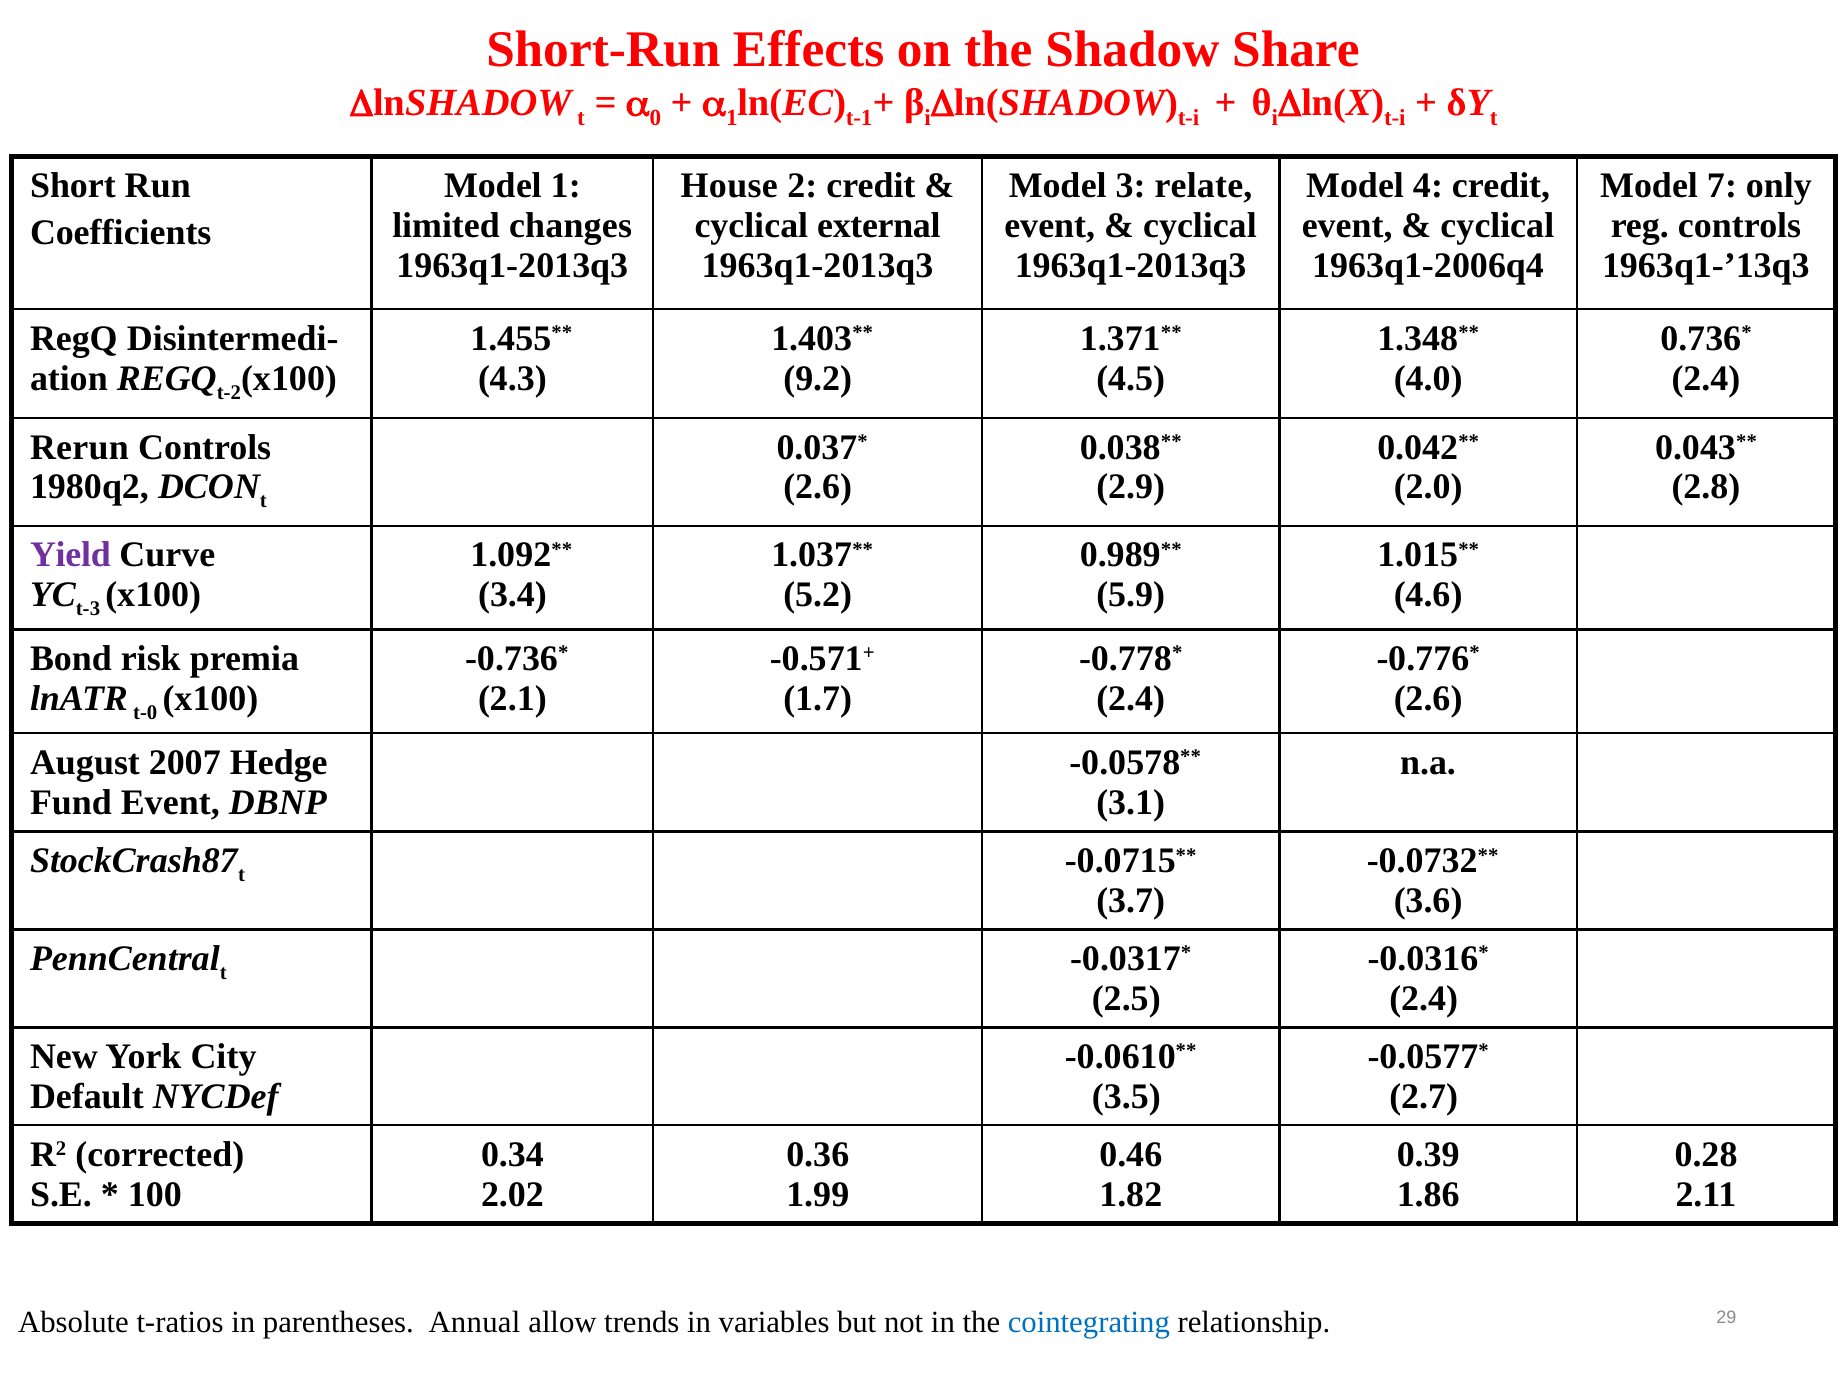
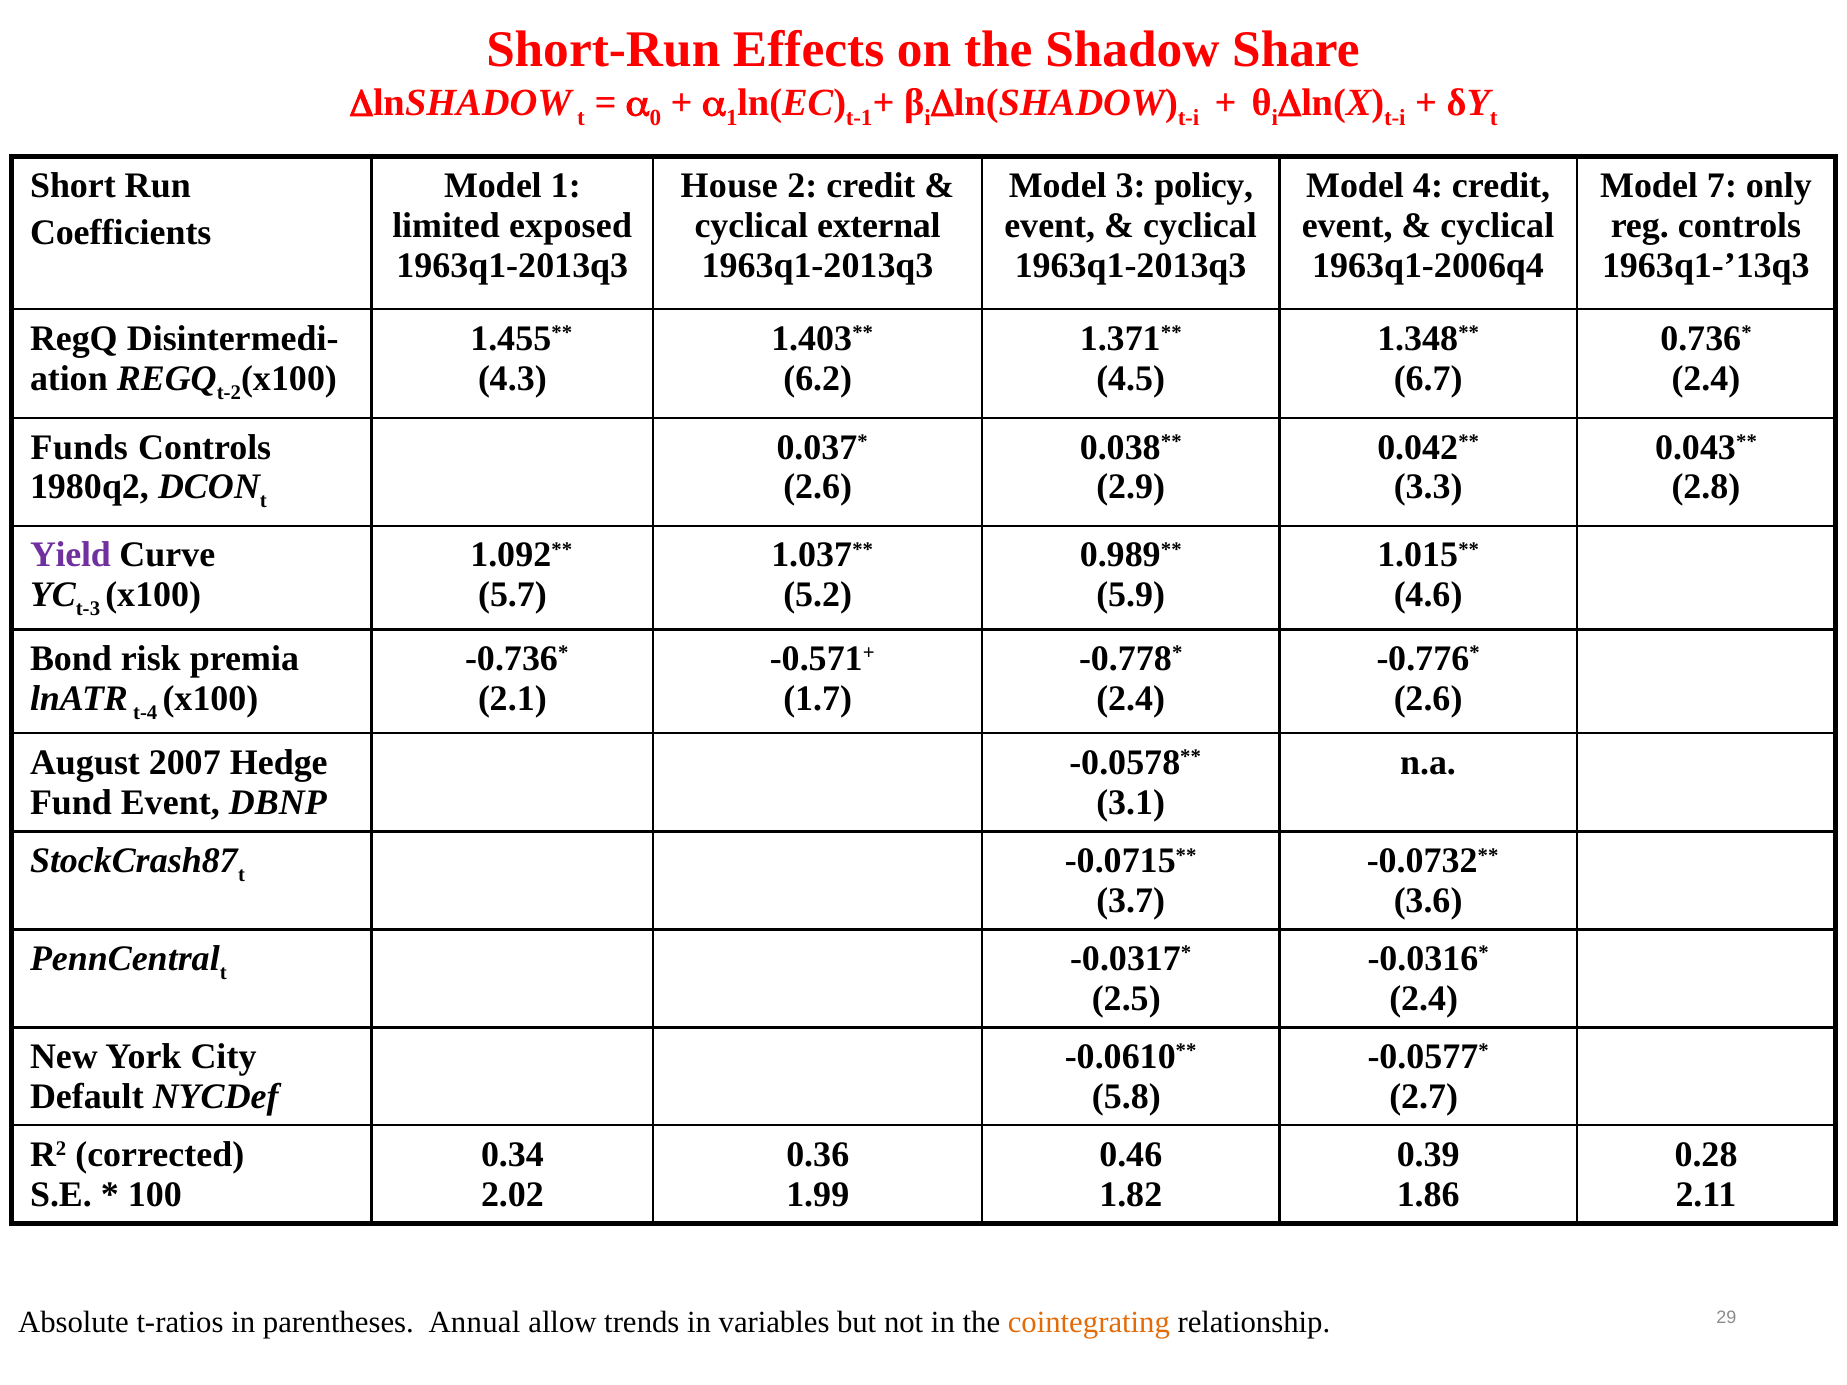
relate: relate -> policy (1204, 186)
changes: changes -> exposed (571, 226)
9.2: 9.2 -> 6.2 (818, 378)
4.0: 4.0 -> 6.7 (1428, 378)
Rerun: Rerun -> Funds (79, 447)
2.0: 2.0 -> 3.3 (1428, 487)
3.4: 3.4 -> 5.7 (512, 595)
t-0: t-0 -> t-4 (145, 713)
3.5: 3.5 -> 5.8 (1126, 1097)
cointegrating colour: blue -> orange (1089, 1323)
